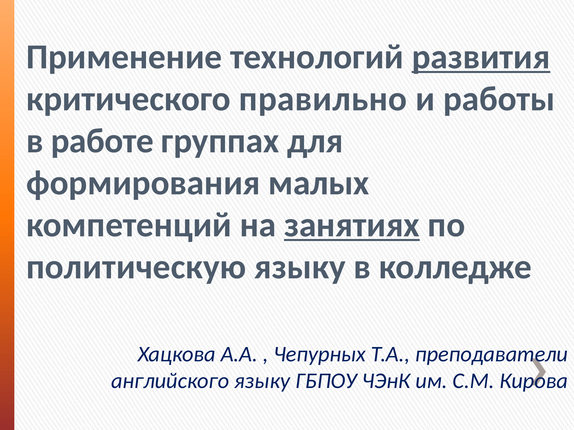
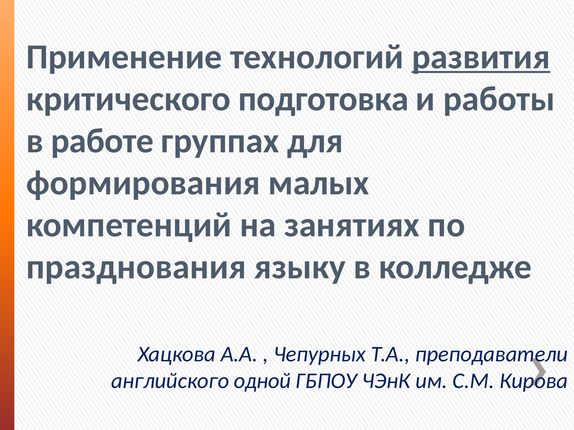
правильно: правильно -> подготовка (323, 99)
занятиях underline: present -> none (352, 225)
политическую: политическую -> празднования (136, 267)
английского языку: языку -> одной (262, 381)
